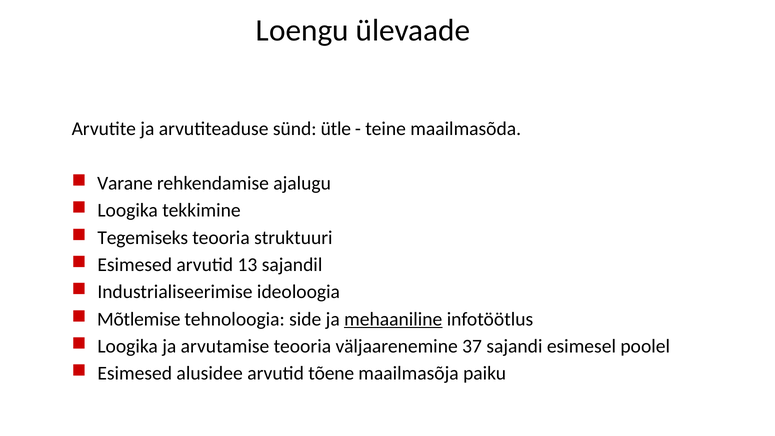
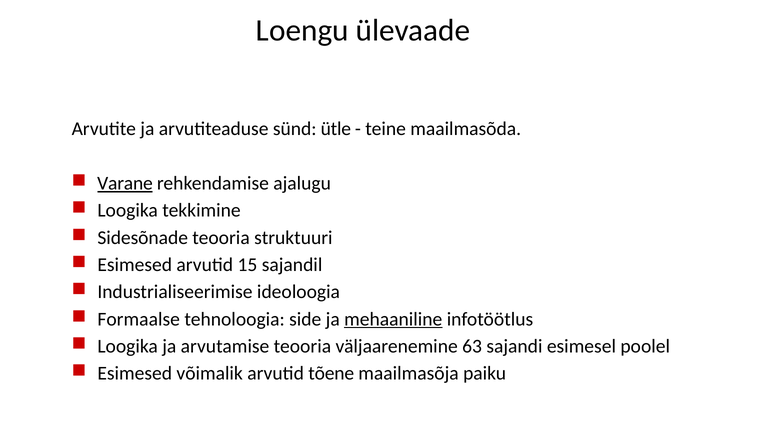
Varane underline: none -> present (125, 183)
Tegemiseks: Tegemiseks -> Sidesõnade (143, 238)
13: 13 -> 15 (247, 265)
Mõtlemise: Mõtlemise -> Formaalse (139, 319)
37: 37 -> 63 (472, 346)
alusidee: alusidee -> võimalik (210, 373)
